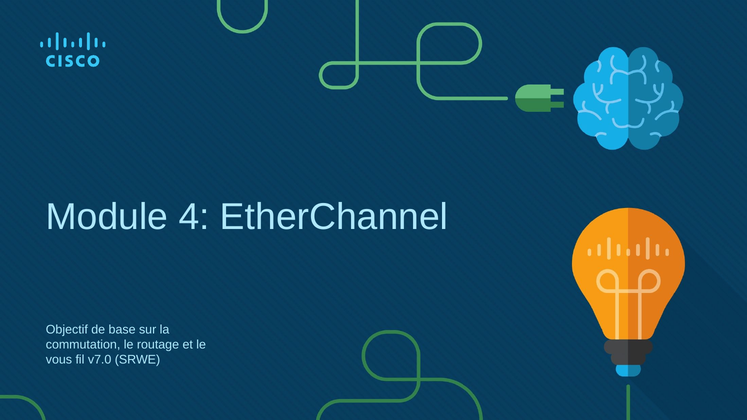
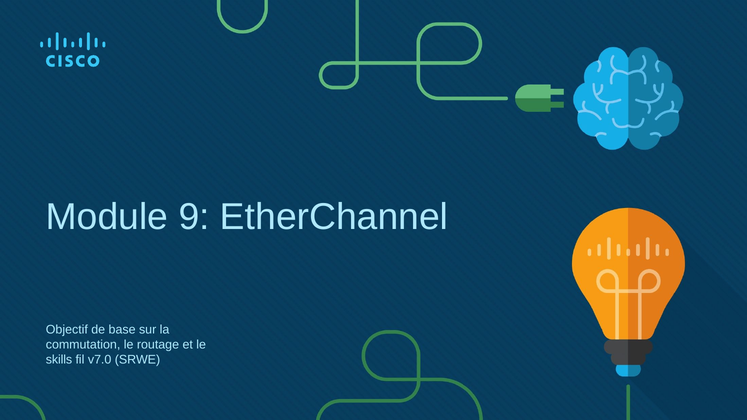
4: 4 -> 9 (194, 217)
vous: vous -> skills (59, 360)
